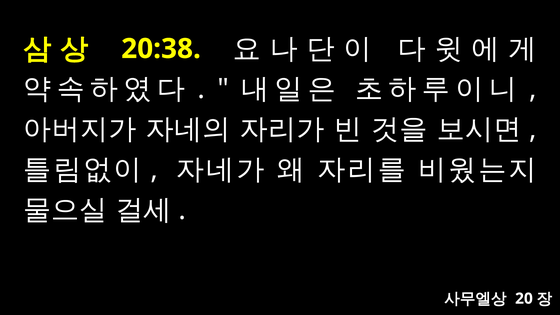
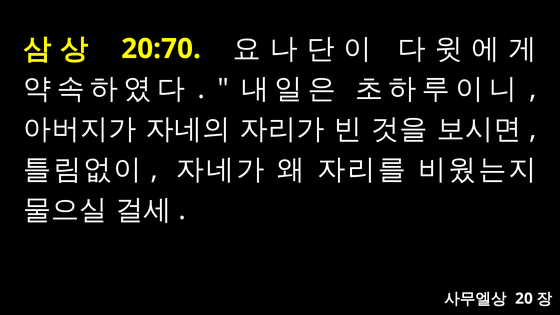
20:38: 20:38 -> 20:70 (161, 49)
